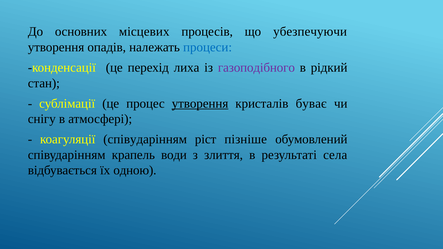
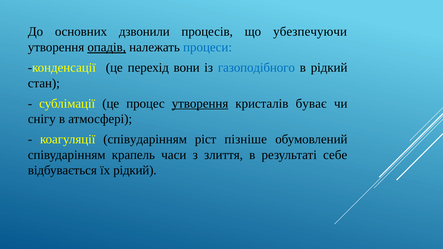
місцевих: місцевих -> дзвонили (144, 32)
опадів underline: none -> present (107, 47)
лиха: лиха -> вони (187, 68)
газоподібного colour: purple -> blue (256, 68)
води: води -> часи (174, 155)
села: села -> себе (335, 155)
їх одною: одною -> рідкий (135, 170)
